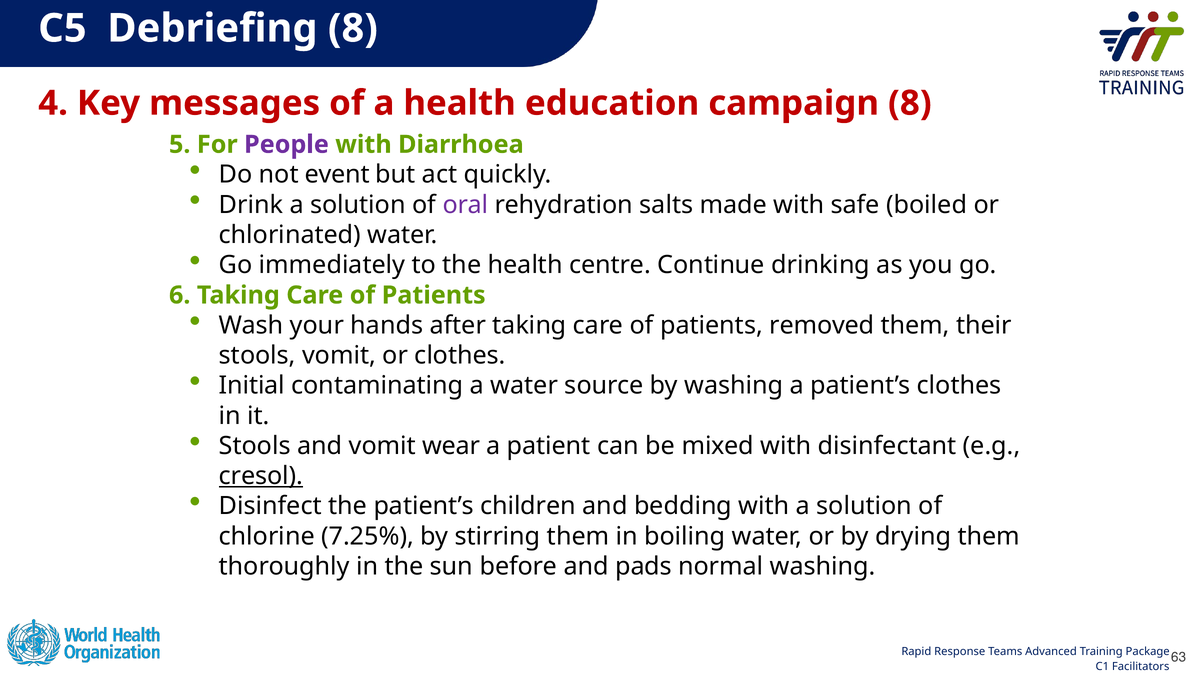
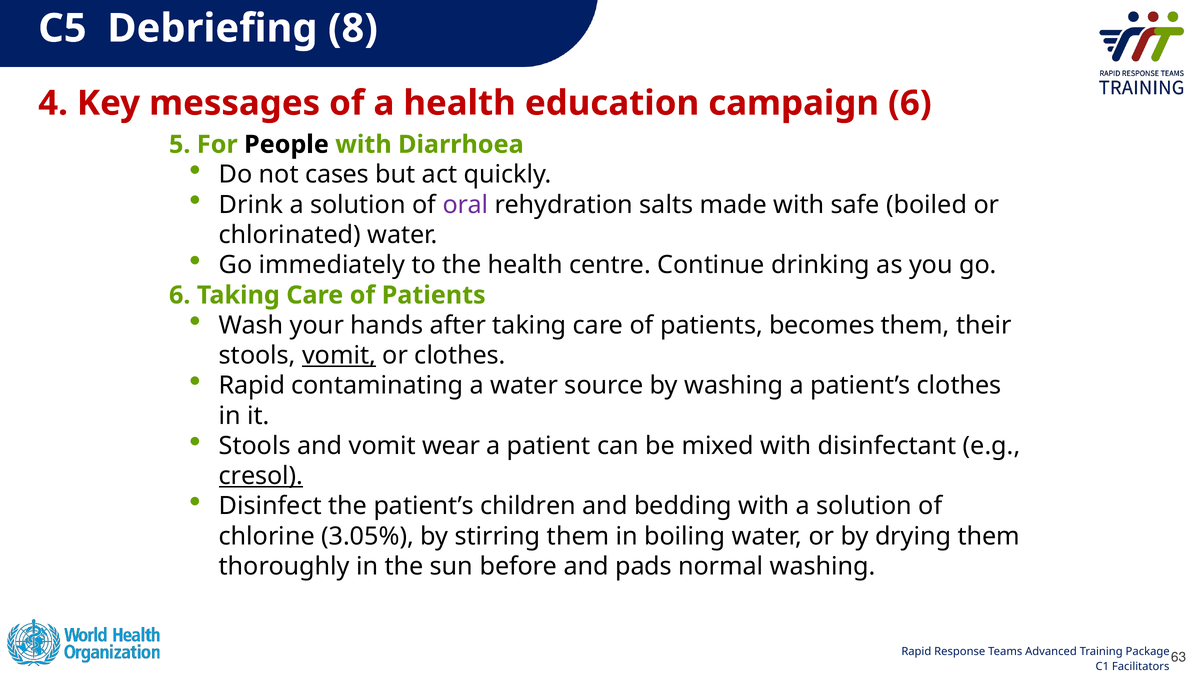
campaign 8: 8 -> 6 (910, 103)
People colour: purple -> black (286, 145)
event: event -> cases (337, 175)
removed: removed -> becomes (822, 325)
vomit underline: none -> present (339, 356)
Initial: Initial -> Rapid (252, 386)
7.25%: 7.25% -> 3.05% (368, 537)
